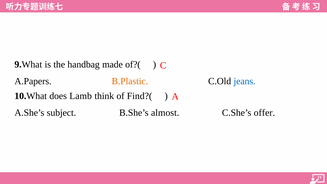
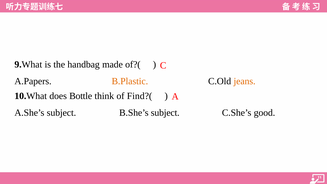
jeans colour: blue -> orange (245, 81)
Lamb: Lamb -> Bottle (81, 96)
B.She’s almost: almost -> subject (165, 113)
offer: offer -> good (264, 113)
